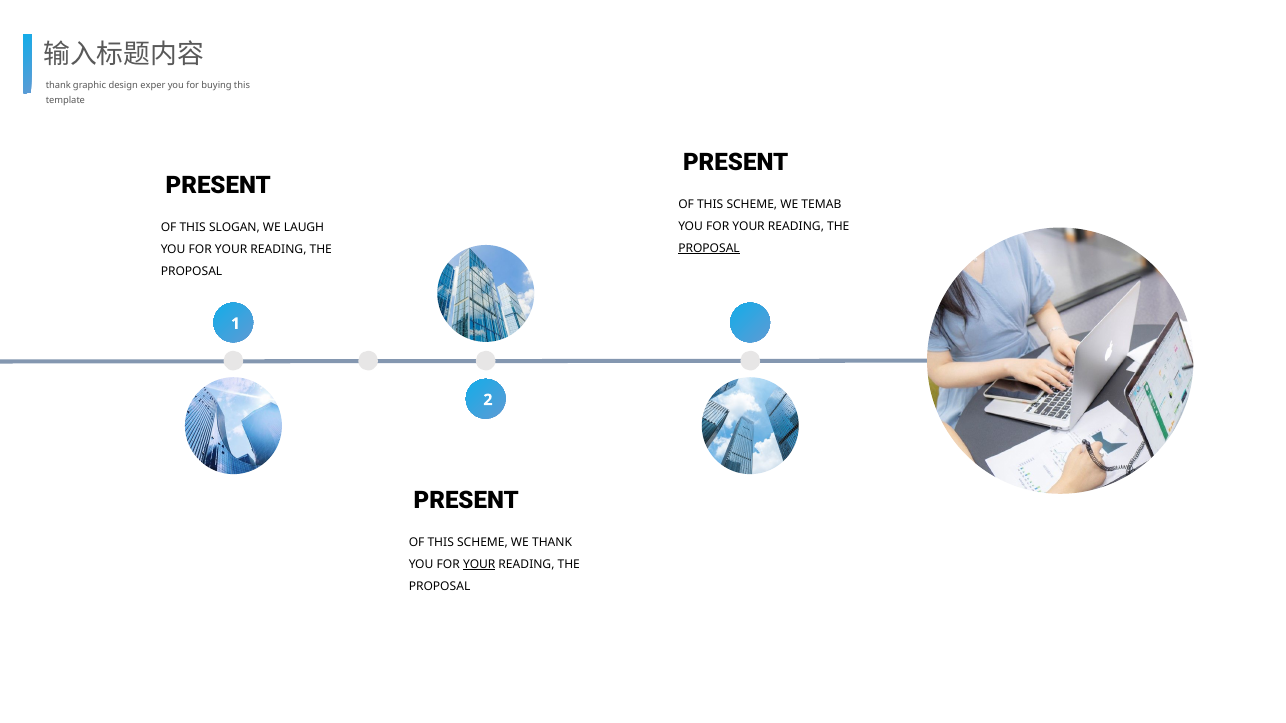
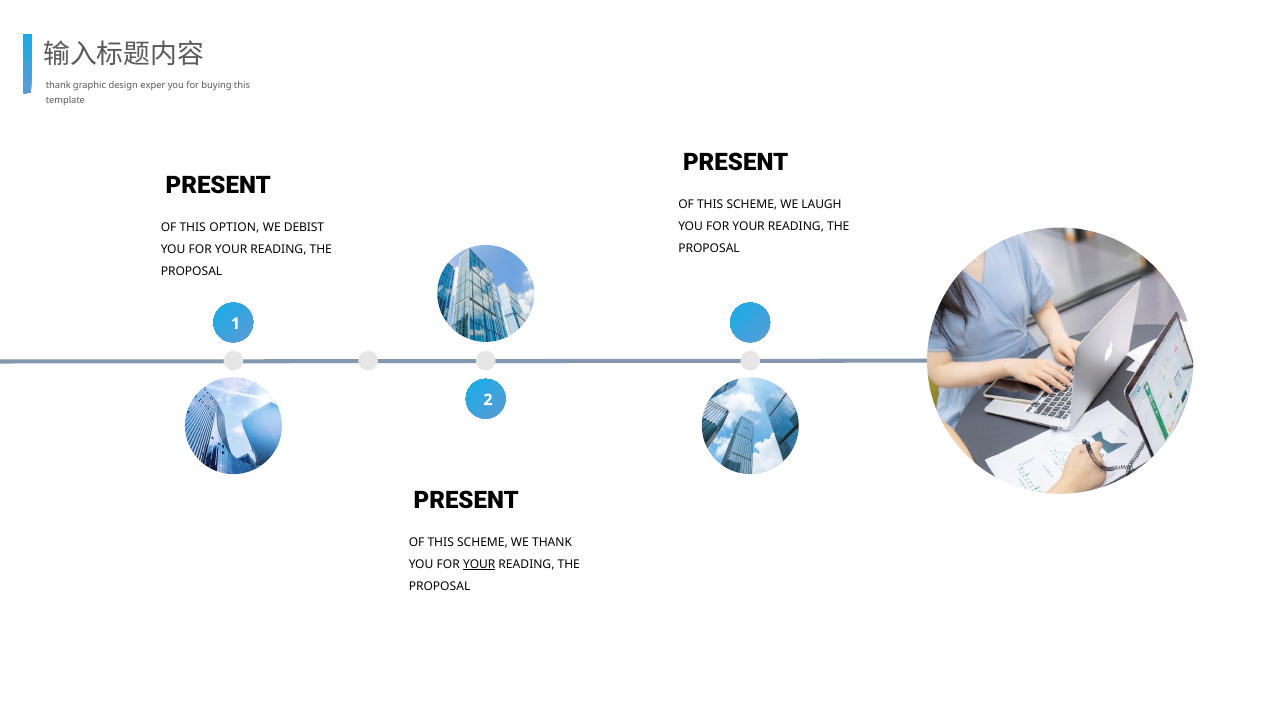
TEMAB: TEMAB -> LAUGH (822, 205)
SLOGAN: SLOGAN -> OPTION (234, 228)
LAUGH: LAUGH -> DEBIST (304, 228)
PROPOSAL underline: present -> none (709, 248)
